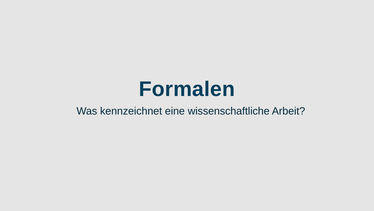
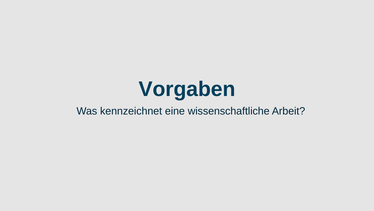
Formalen: Formalen -> Vorgaben (187, 89)
